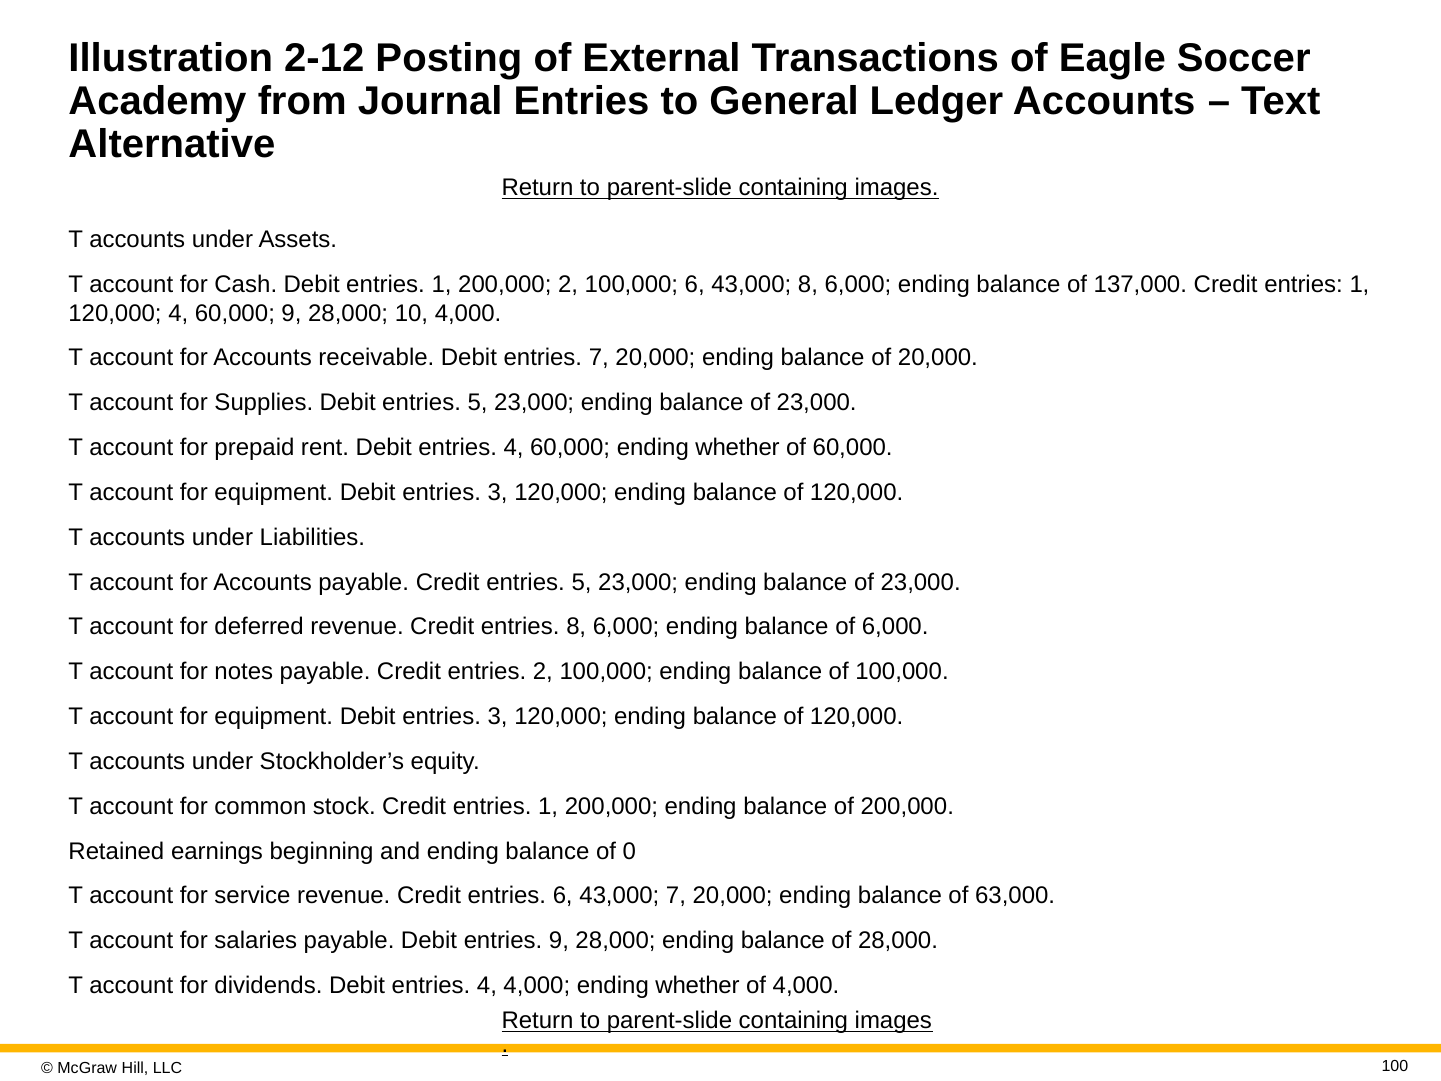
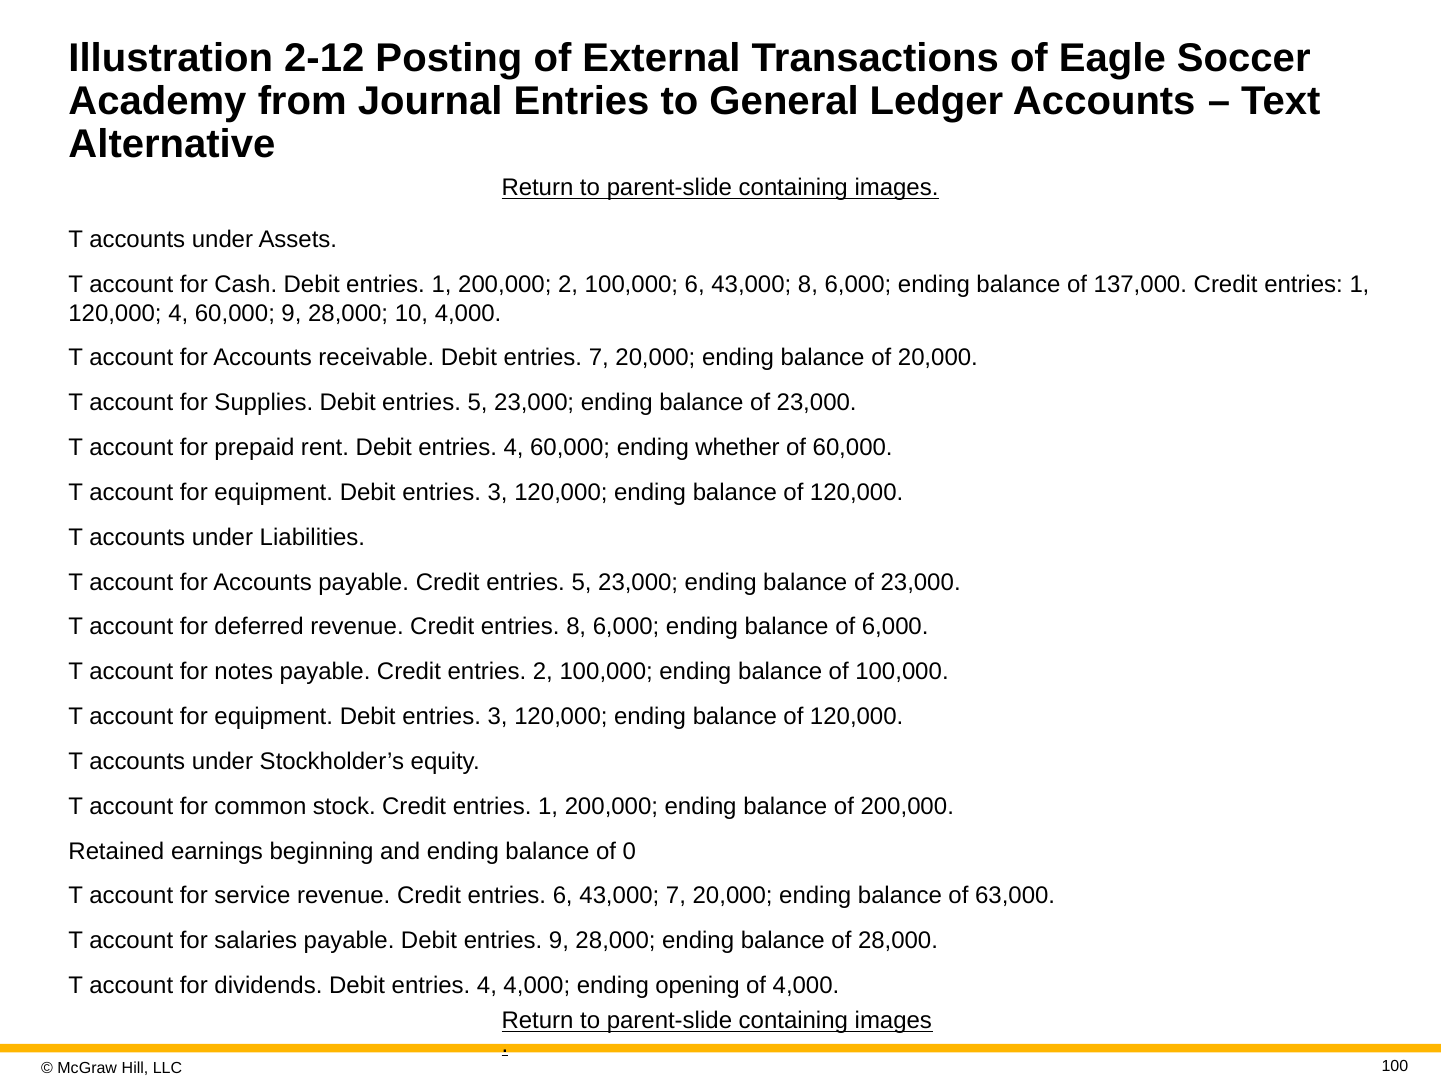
4,000 ending whether: whether -> opening (698, 985)
